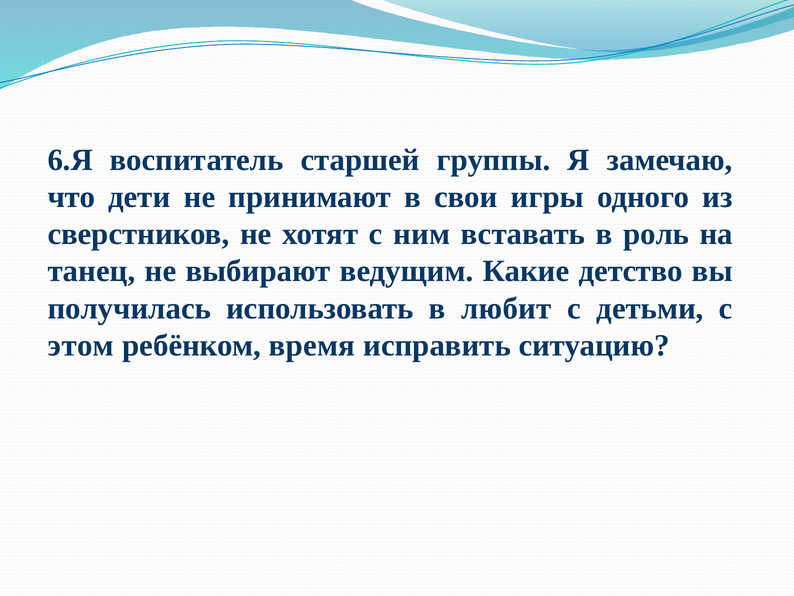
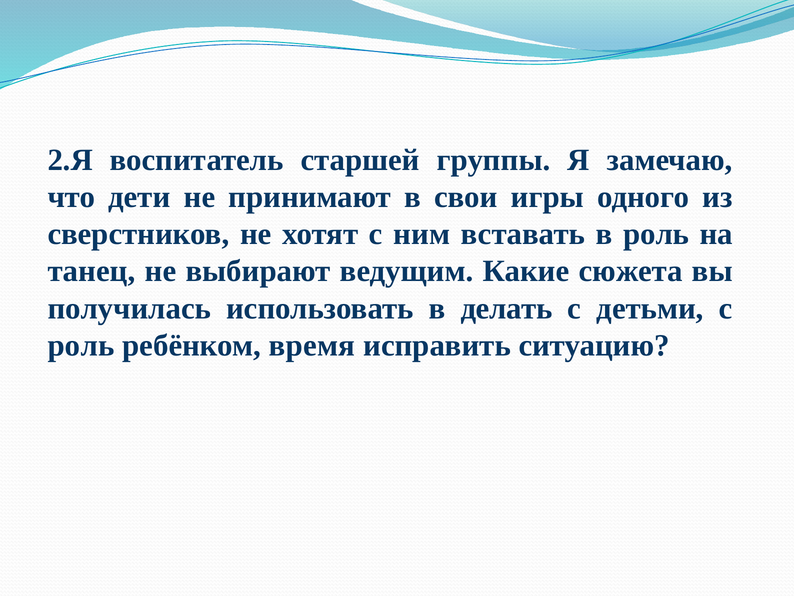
6.Я: 6.Я -> 2.Я (70, 160)
детство: детство -> сюжета (631, 271)
любит: любит -> делать (507, 308)
этом: этом -> роль (81, 345)
